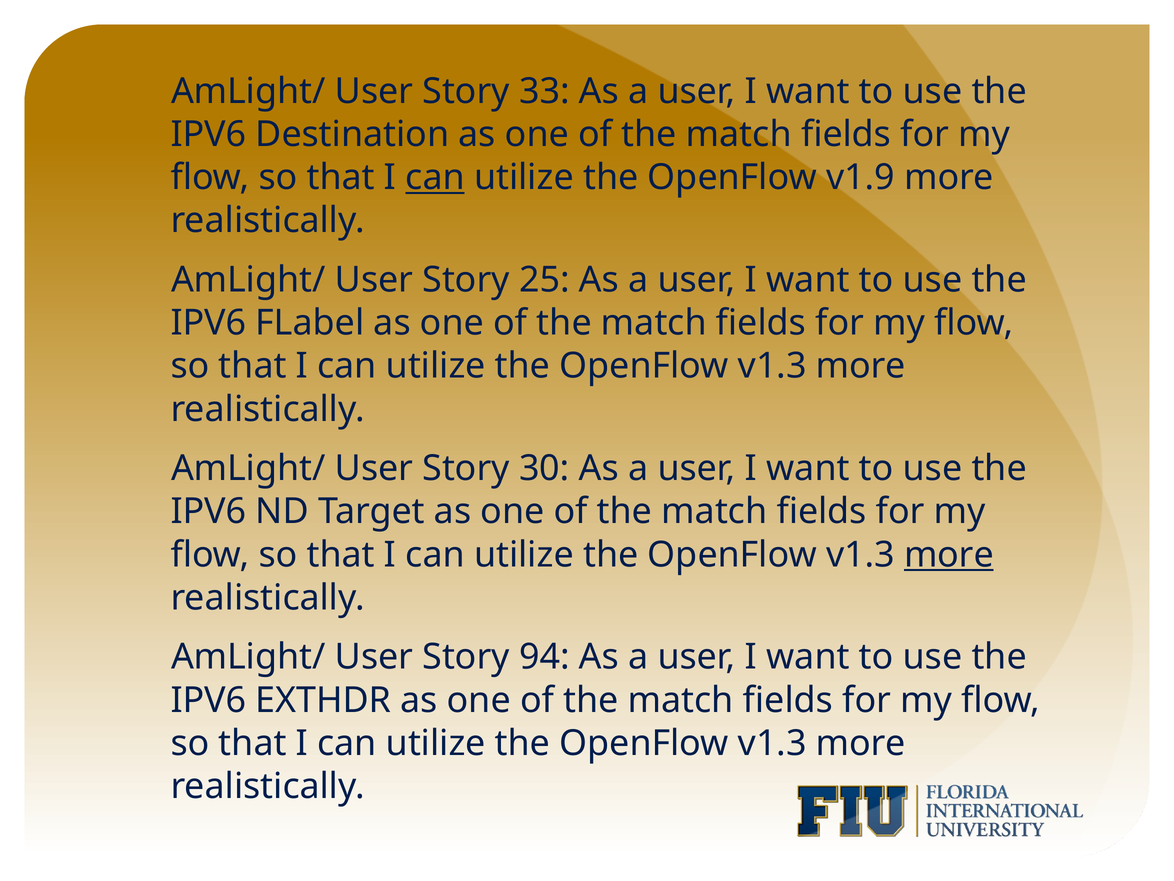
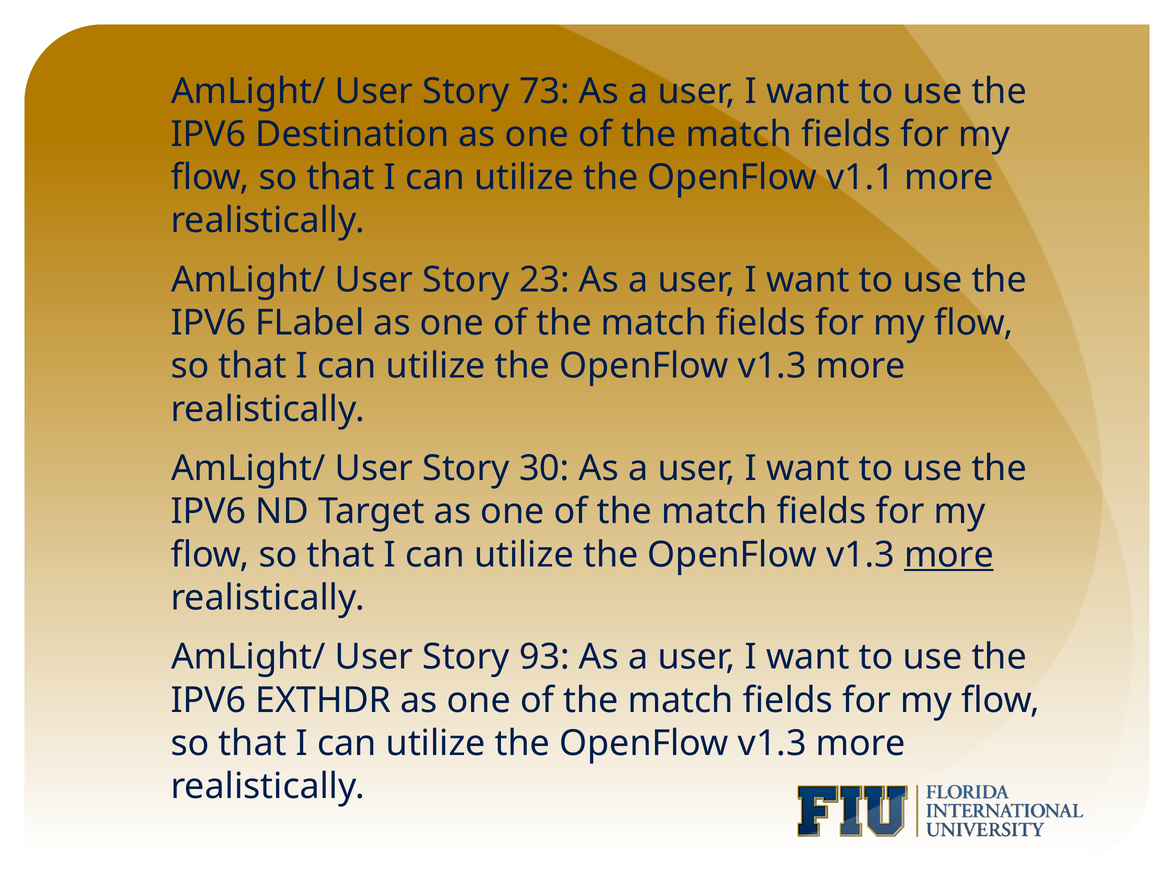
33: 33 -> 73 (544, 91)
can underline: present -> none (435, 177)
v1.9: v1.9 -> v1.1 (860, 177)
25: 25 -> 23 (544, 280)
94: 94 -> 93 (544, 657)
